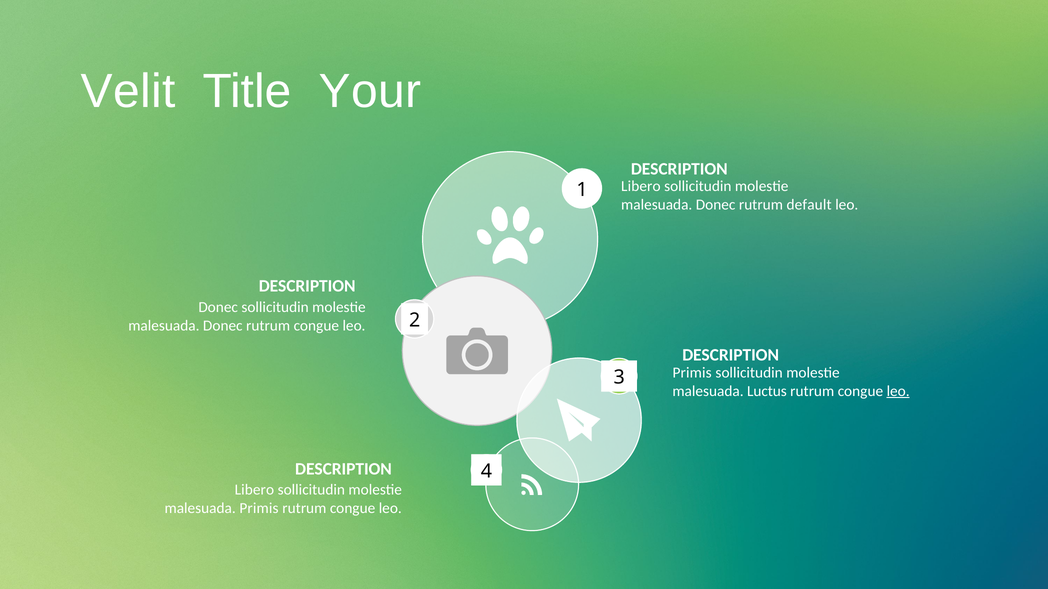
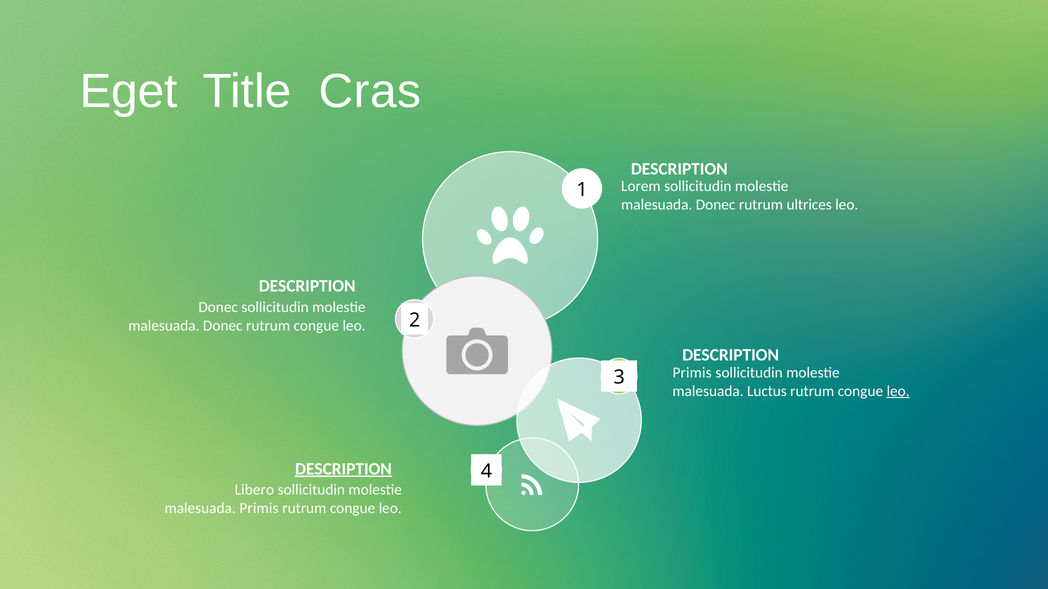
Velit: Velit -> Eget (129, 92)
Your: Your -> Cras (370, 92)
Libero: Libero -> Lorem (641, 187)
default: default -> ultrices (809, 205)
DESCRIPTION underline: none -> present (343, 469)
